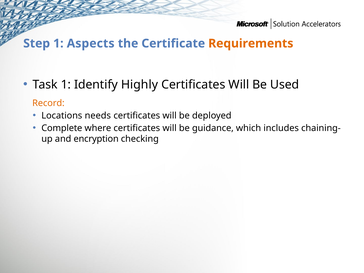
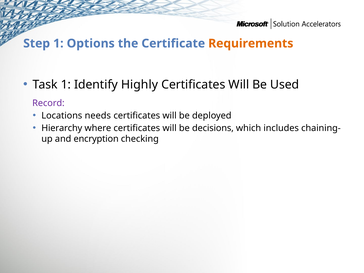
Aspects: Aspects -> Options (91, 43)
Record colour: orange -> purple (48, 103)
Complete: Complete -> Hierarchy (62, 128)
guidance: guidance -> decisions (213, 128)
